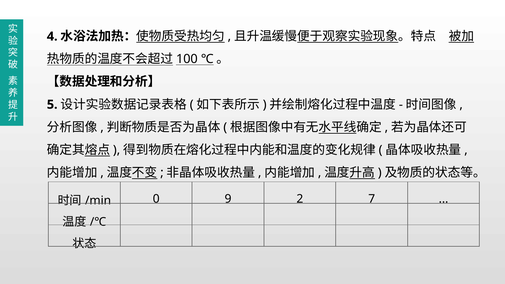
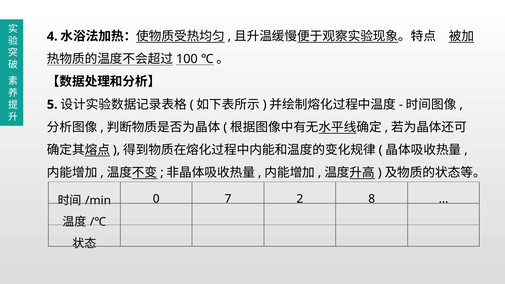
9: 9 -> 7 (228, 199)
7: 7 -> 8 (372, 199)
